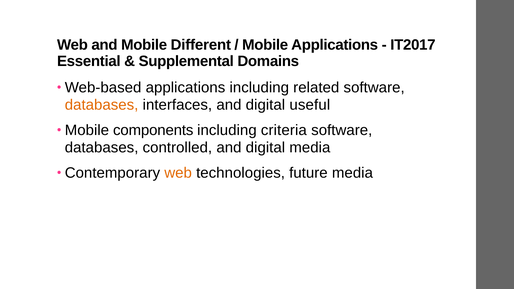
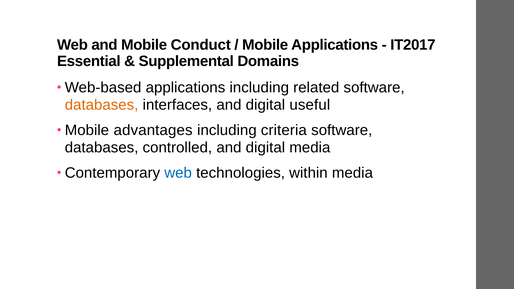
Different: Different -> Conduct (201, 45)
components: components -> advantages (153, 130)
web colour: orange -> blue (178, 173)
future: future -> within (308, 173)
